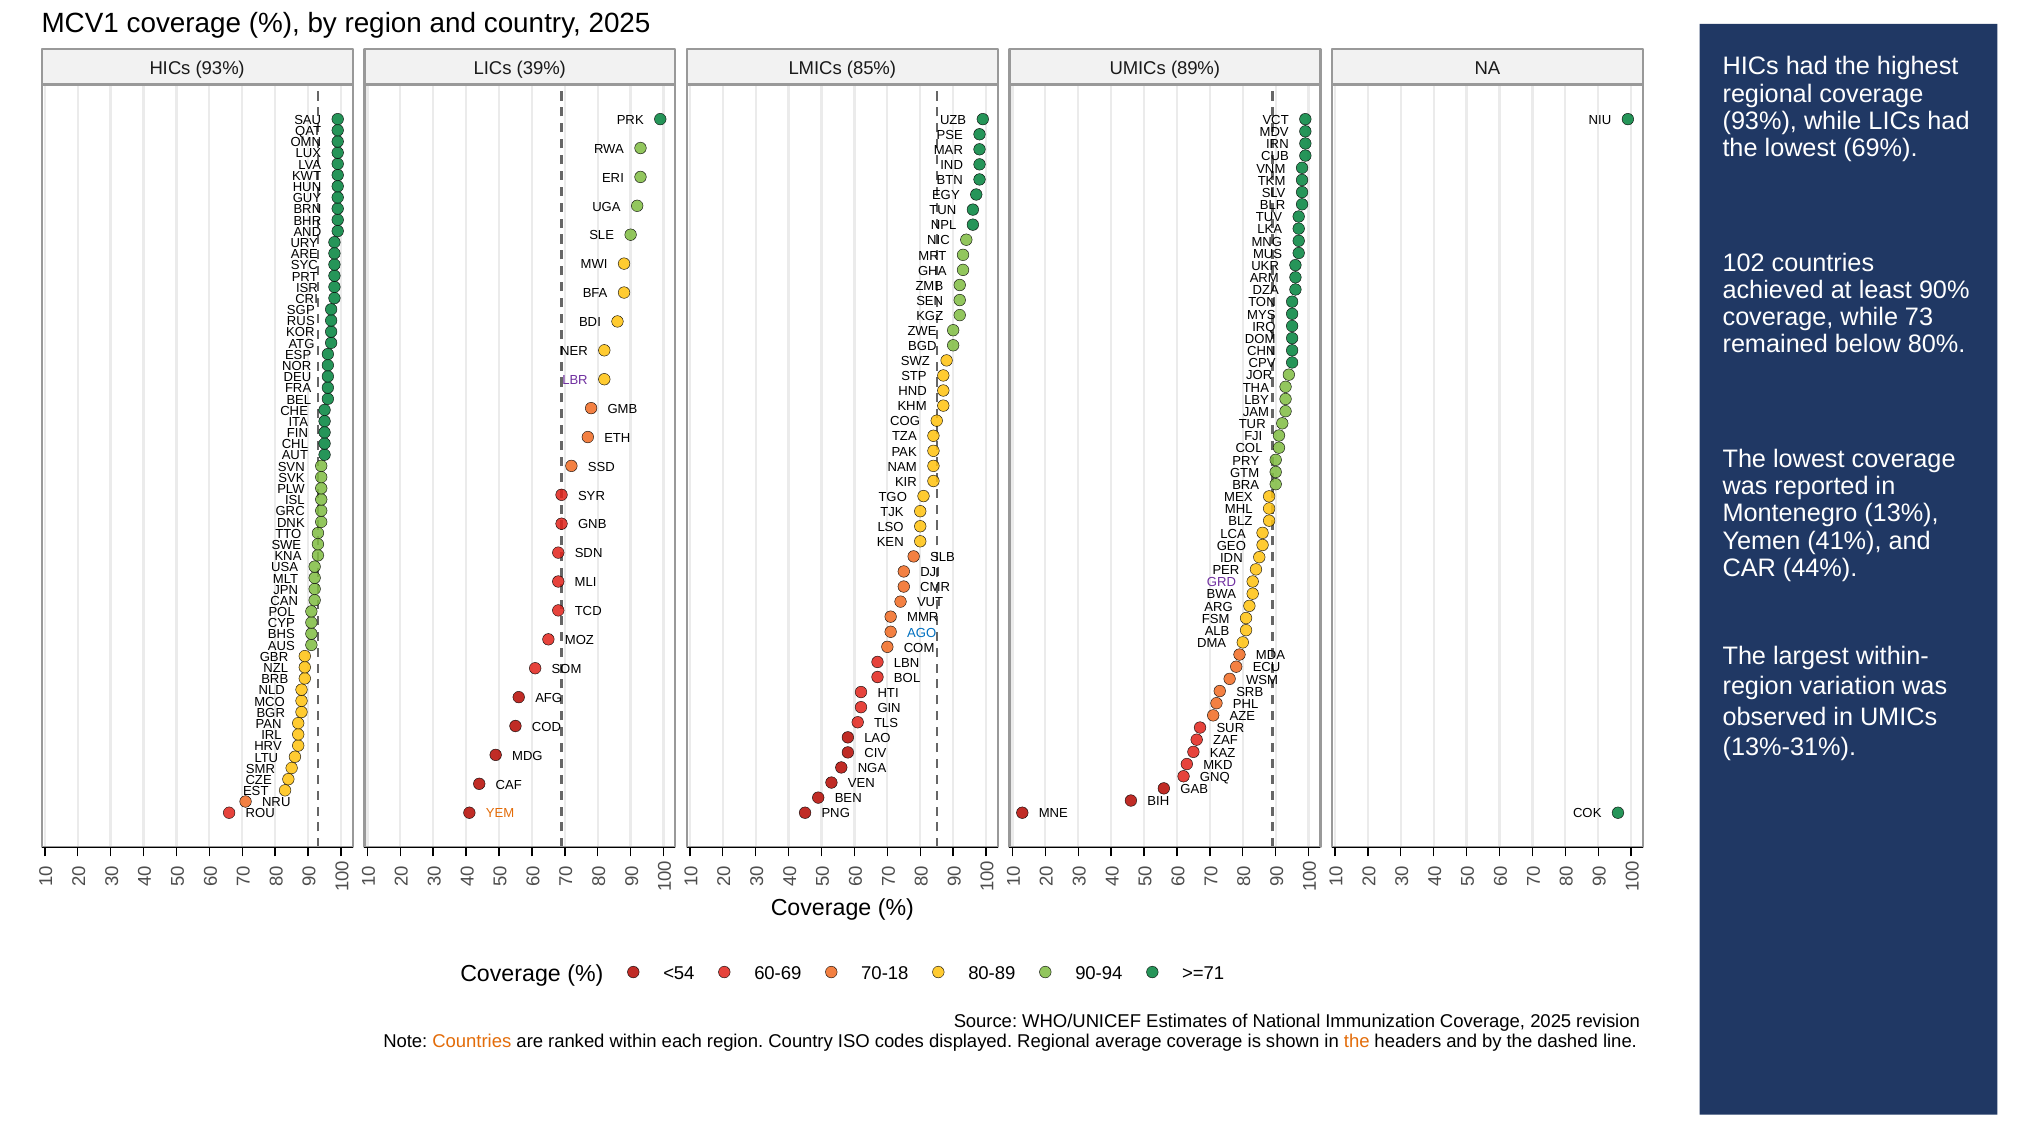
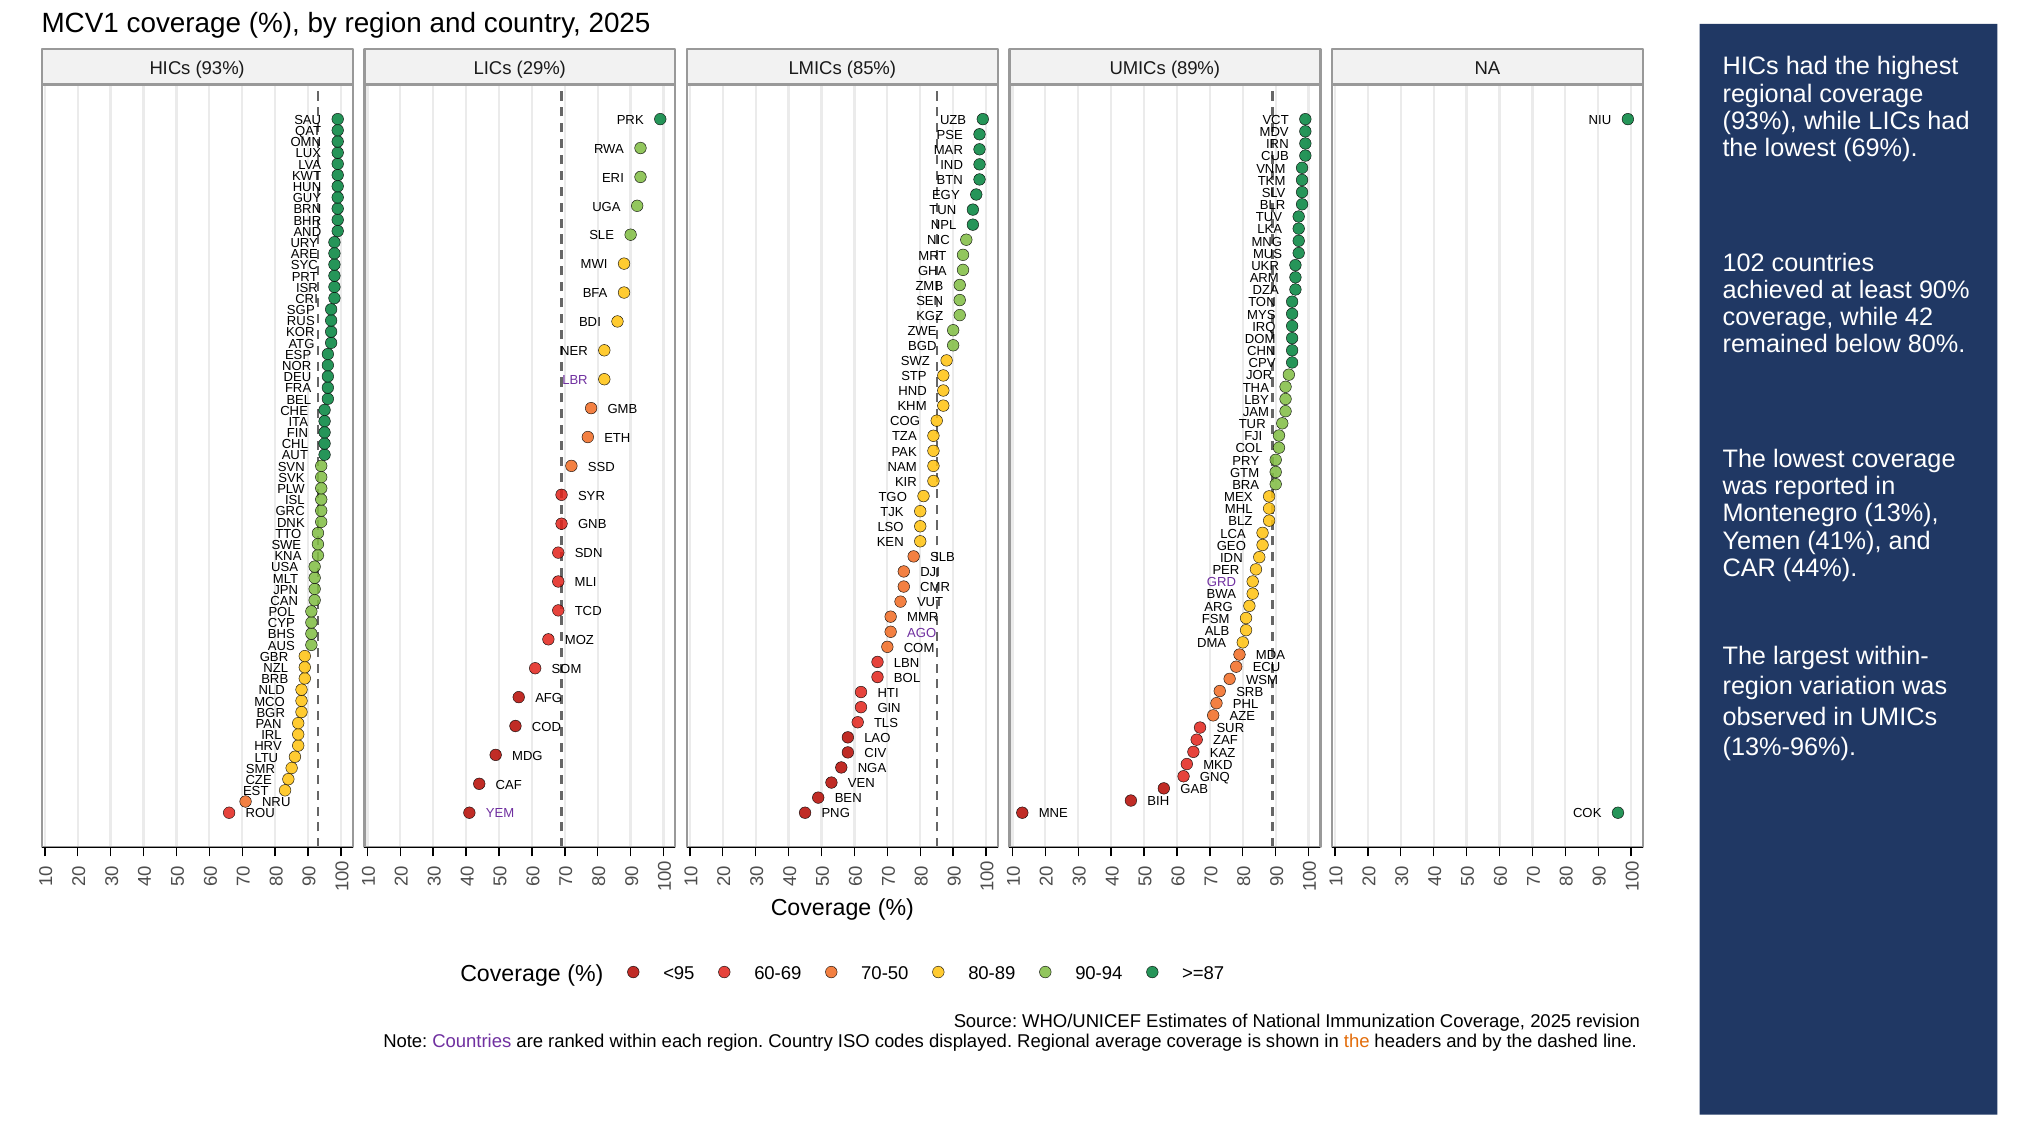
39%: 39% -> 29% (541, 68)
73: 73 -> 42 (1919, 317)
AGO colour: blue -> purple (922, 633)
13%-31%: 13%-31% -> 13%-96% (1789, 747)
YEM colour: orange -> purple (500, 814)
<54: <54 -> <95 (679, 974)
70-18: 70-18 -> 70-50 (885, 974)
>=71: >=71 -> >=87 (1203, 974)
Countries colour: orange -> purple (472, 1042)
